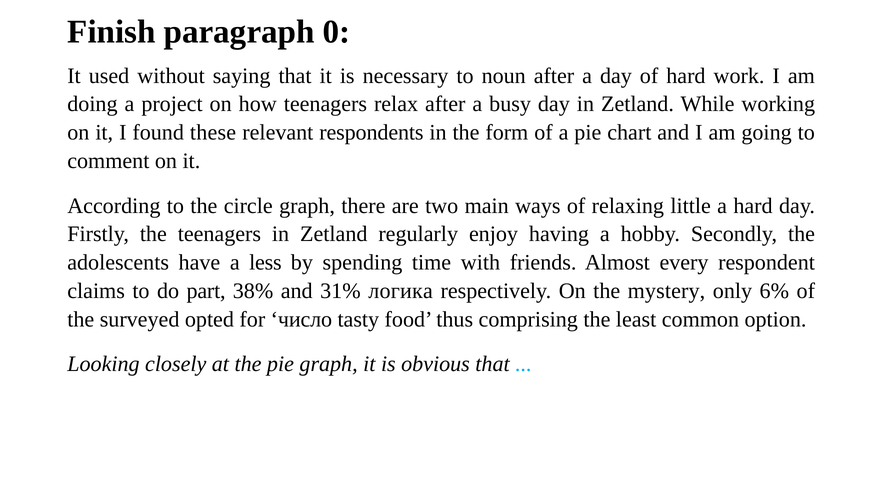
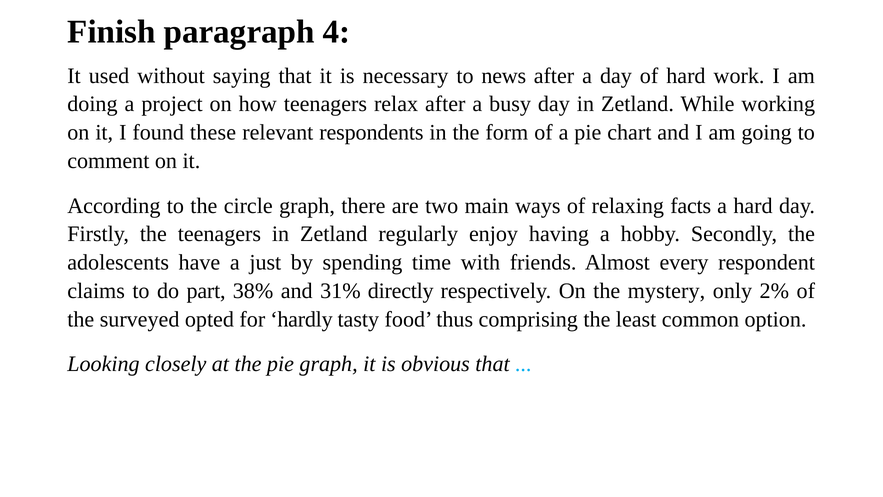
0: 0 -> 4 (337, 32)
noun: noun -> news (504, 76)
little: little -> facts (691, 206)
less: less -> just (265, 262)
логика: логика -> directly (401, 291)
6%: 6% -> 2% (774, 291)
число: число -> hardly (301, 319)
